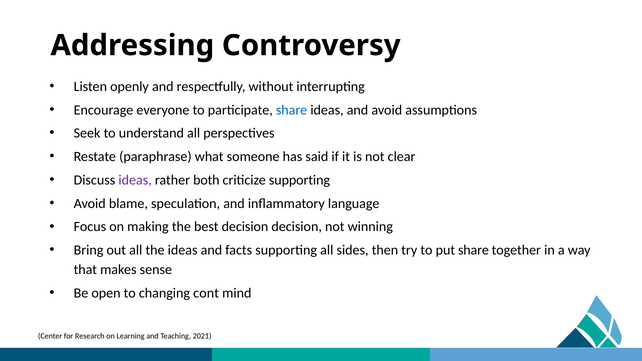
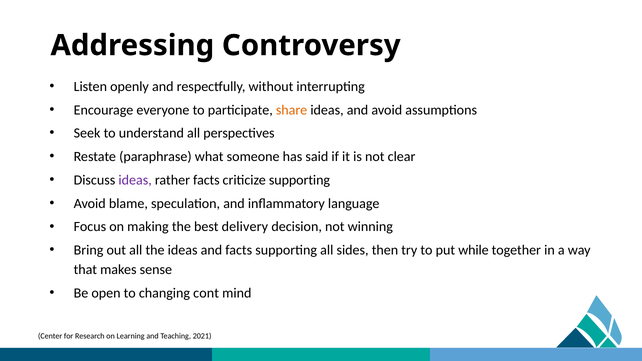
share colour: blue -> orange (292, 110)
rather both: both -> facts (206, 180)
best decision: decision -> delivery (245, 227)
put share: share -> while (473, 250)
